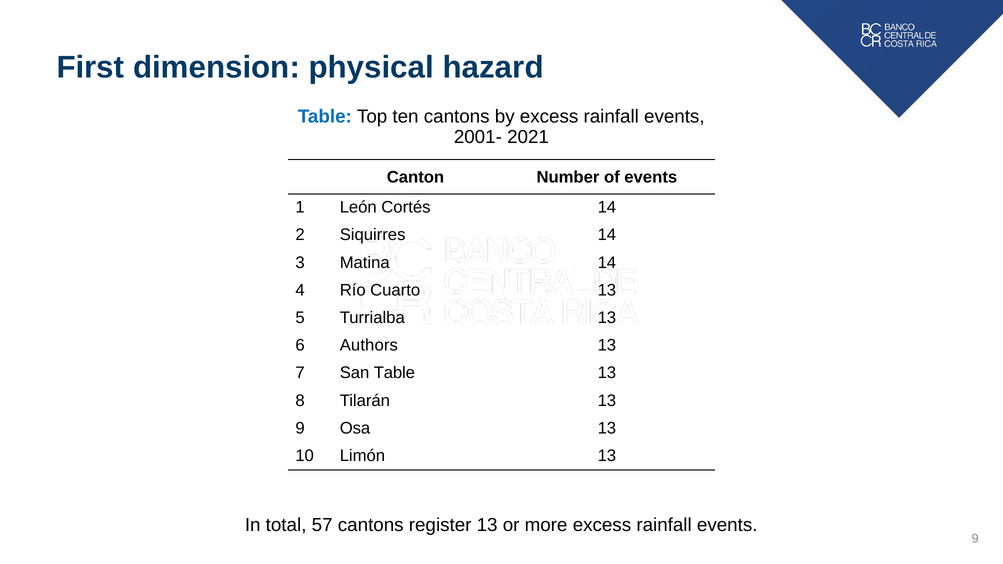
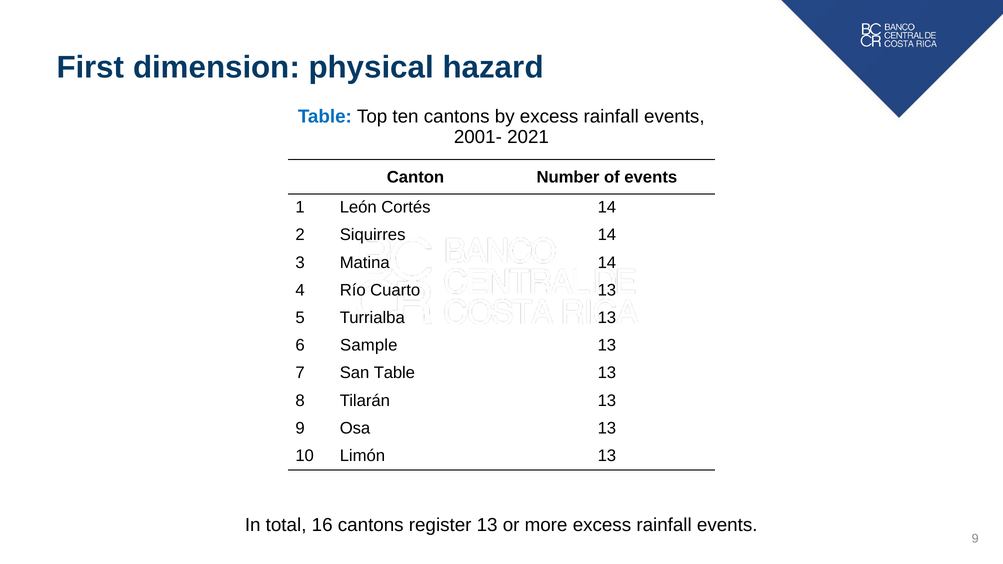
Authors: Authors -> Sample (369, 345)
57: 57 -> 16 (322, 525)
